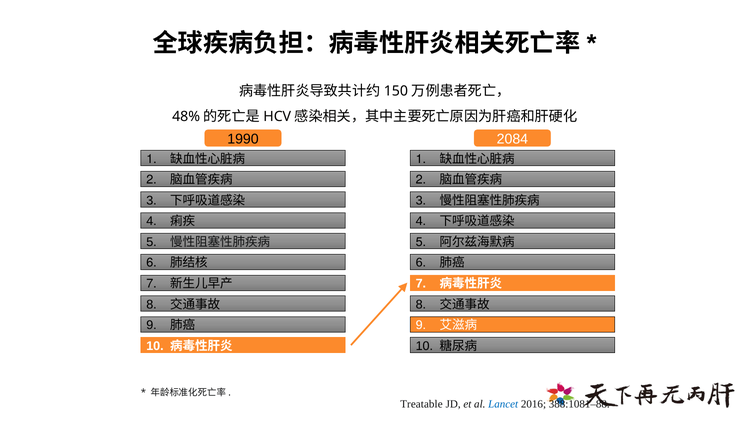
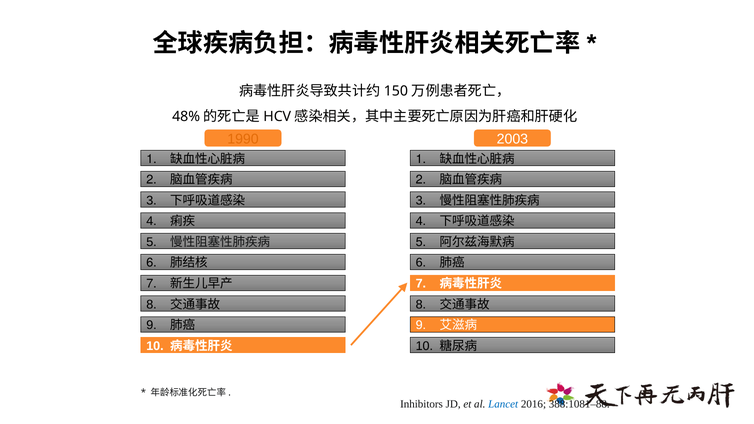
1990 colour: black -> orange (243, 139)
2084: 2084 -> 2003 (512, 139)
Treatable: Treatable -> Inhibitors (422, 404)
